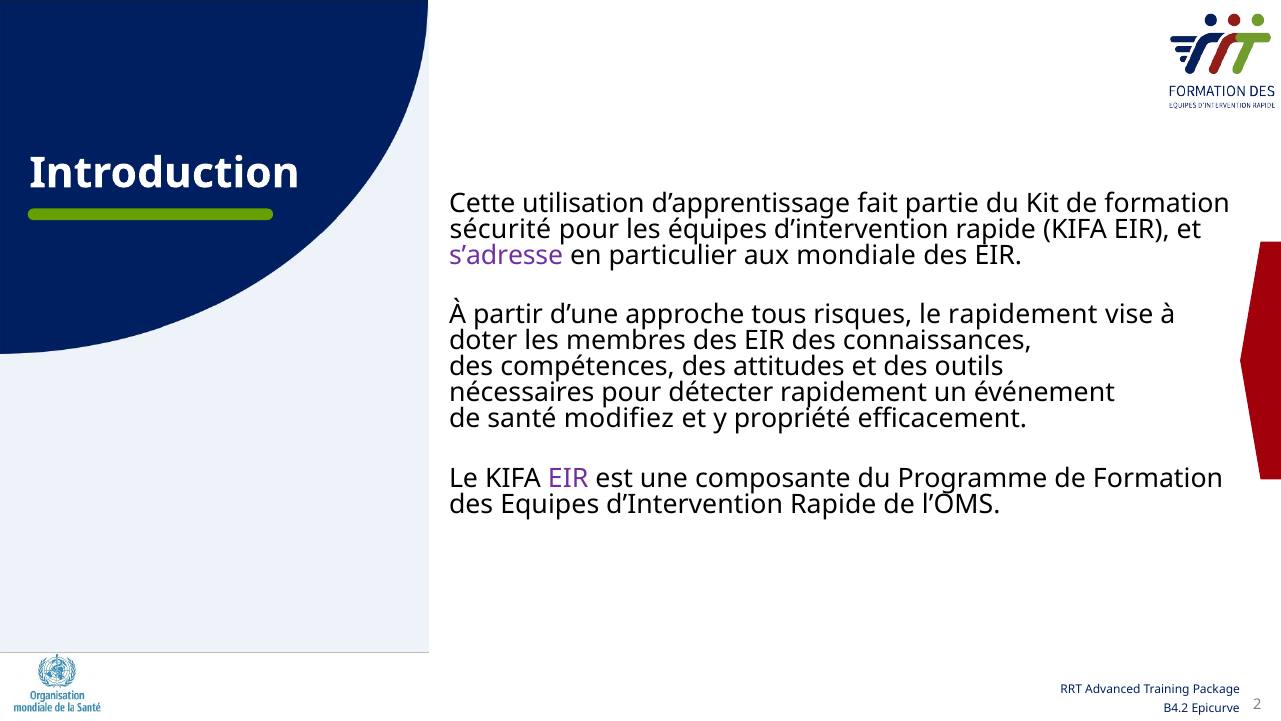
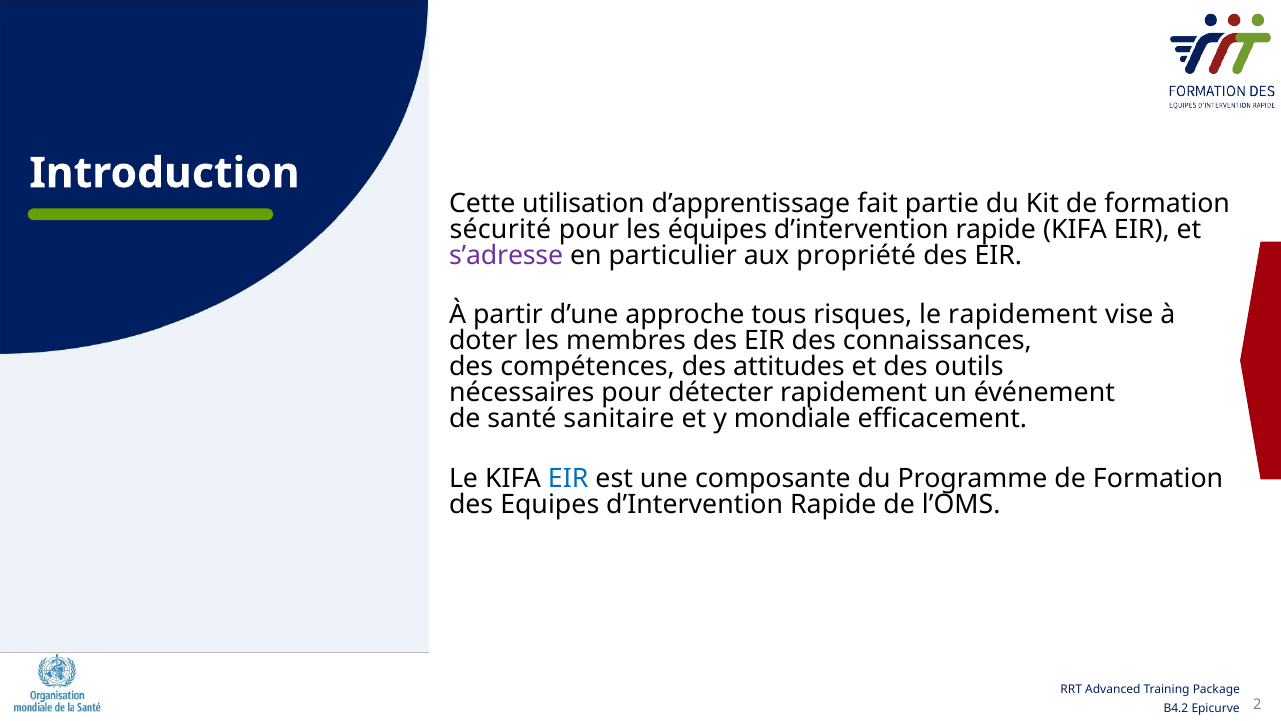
mondiale: mondiale -> propriété (856, 255)
modifiez: modifiez -> sanitaire (619, 418)
propriété: propriété -> mondiale (792, 418)
EIR colour: purple -> blue (568, 478)
